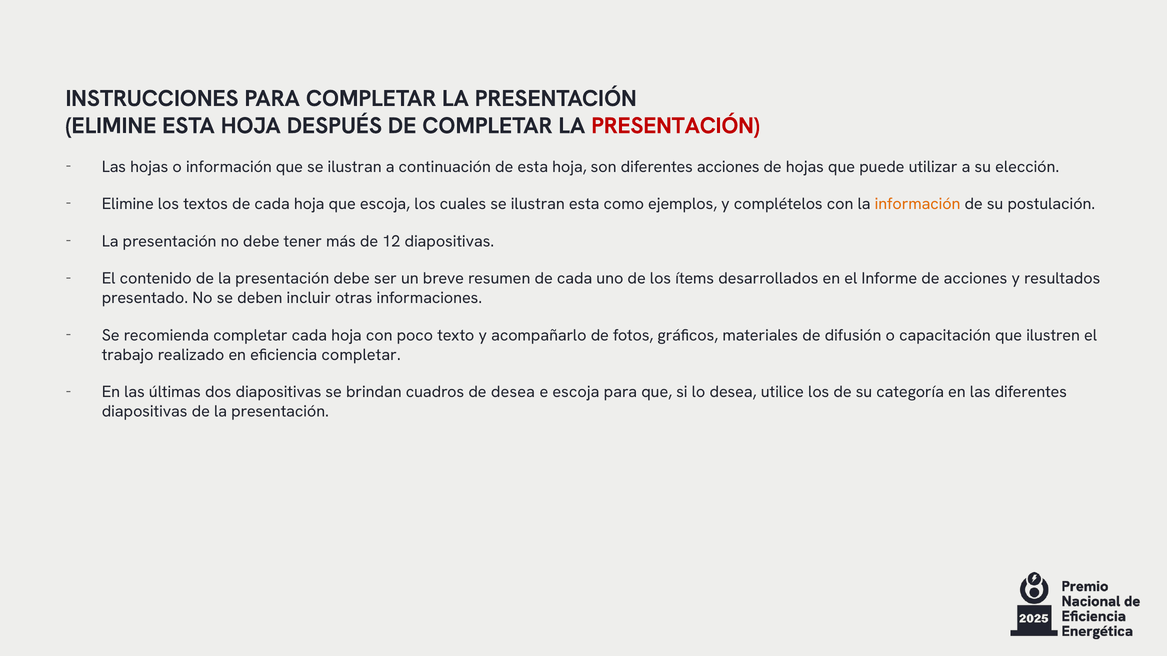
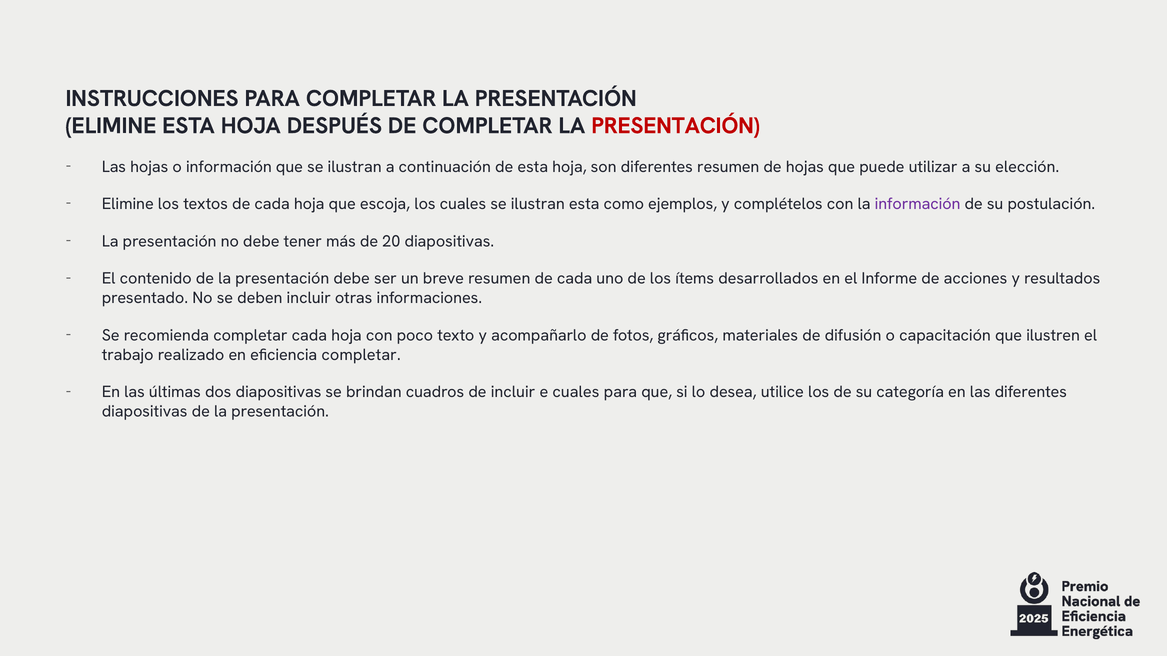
diferentes acciones: acciones -> resumen (728, 167)
información colour: orange -> purple (918, 204)
12: 12 -> 20 (391, 241)
de desea: desea -> incluir (513, 392)
e escoja: escoja -> cuales (576, 392)
